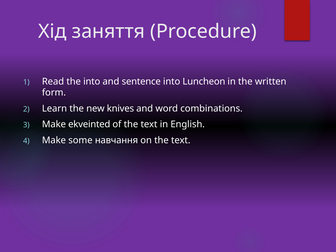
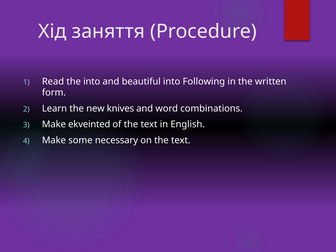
sentence: sentence -> beautiful (141, 81)
Luncheon: Luncheon -> Following (204, 81)
навчання: навчання -> necessary (116, 140)
